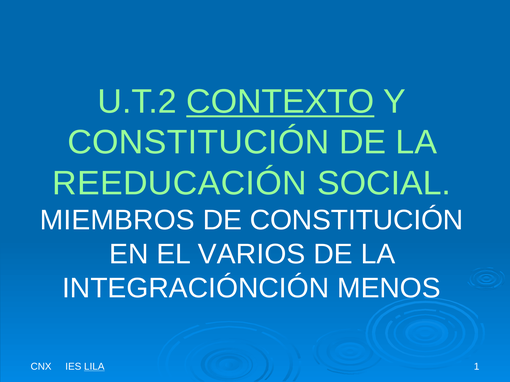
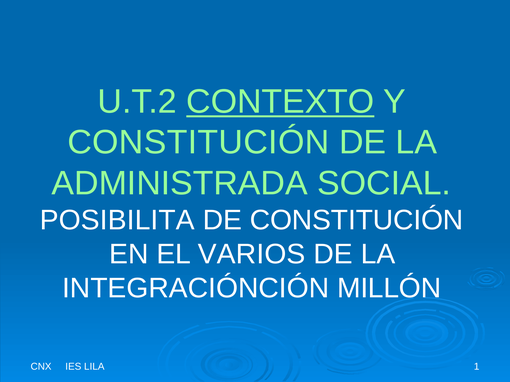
REEDUCACIÓN: REEDUCACIÓN -> ADMINISTRADA (180, 183)
MIEMBROS: MIEMBROS -> POSIBILITA (117, 220)
MENOS: MENOS -> MILLÓN (389, 288)
LILA underline: present -> none (94, 367)
